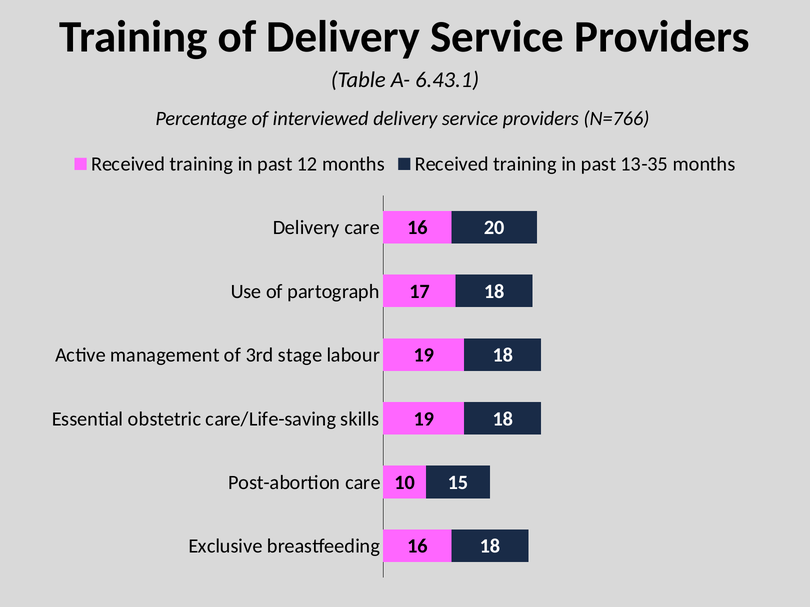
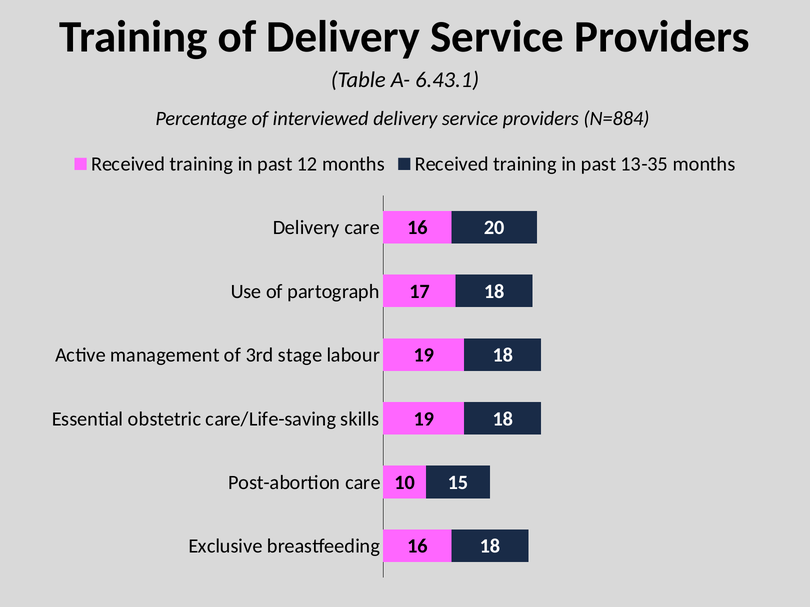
N=766: N=766 -> N=884 (616, 119)
